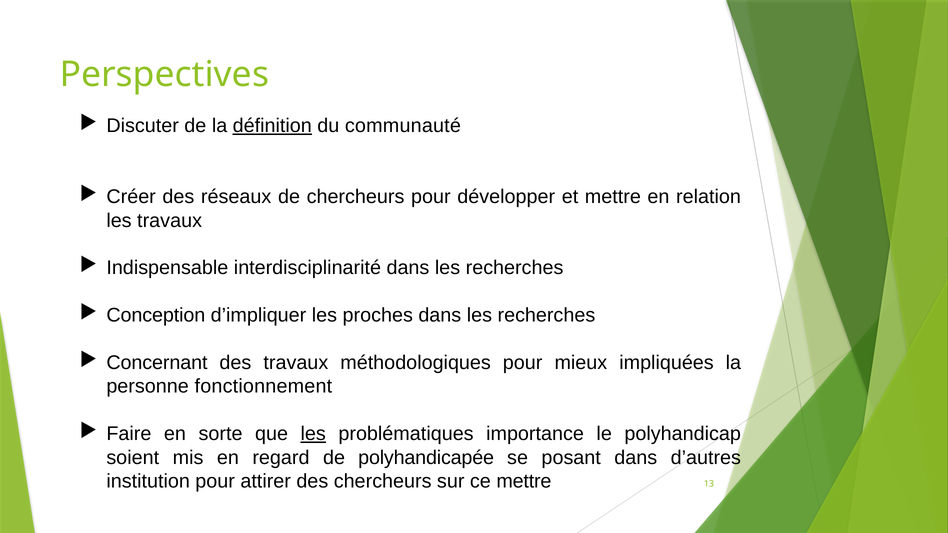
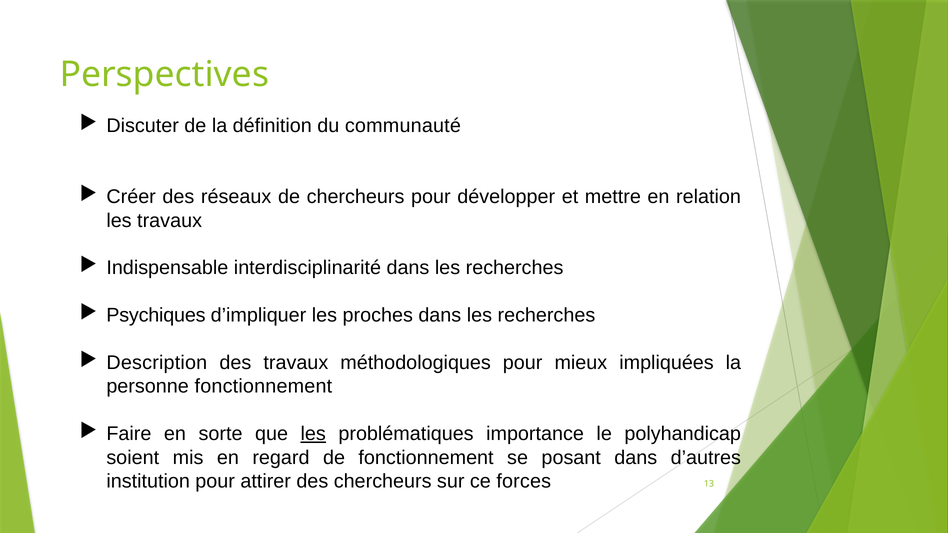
définition underline: present -> none (272, 126)
Conception: Conception -> Psychiques (156, 315)
Concernant: Concernant -> Description (157, 363)
de polyhandicapée: polyhandicapée -> fonctionnement (426, 458)
ce mettre: mettre -> forces (524, 481)
